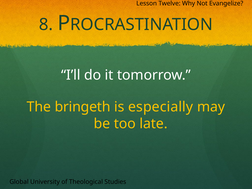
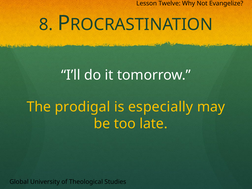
bringeth: bringeth -> prodigal (83, 107)
